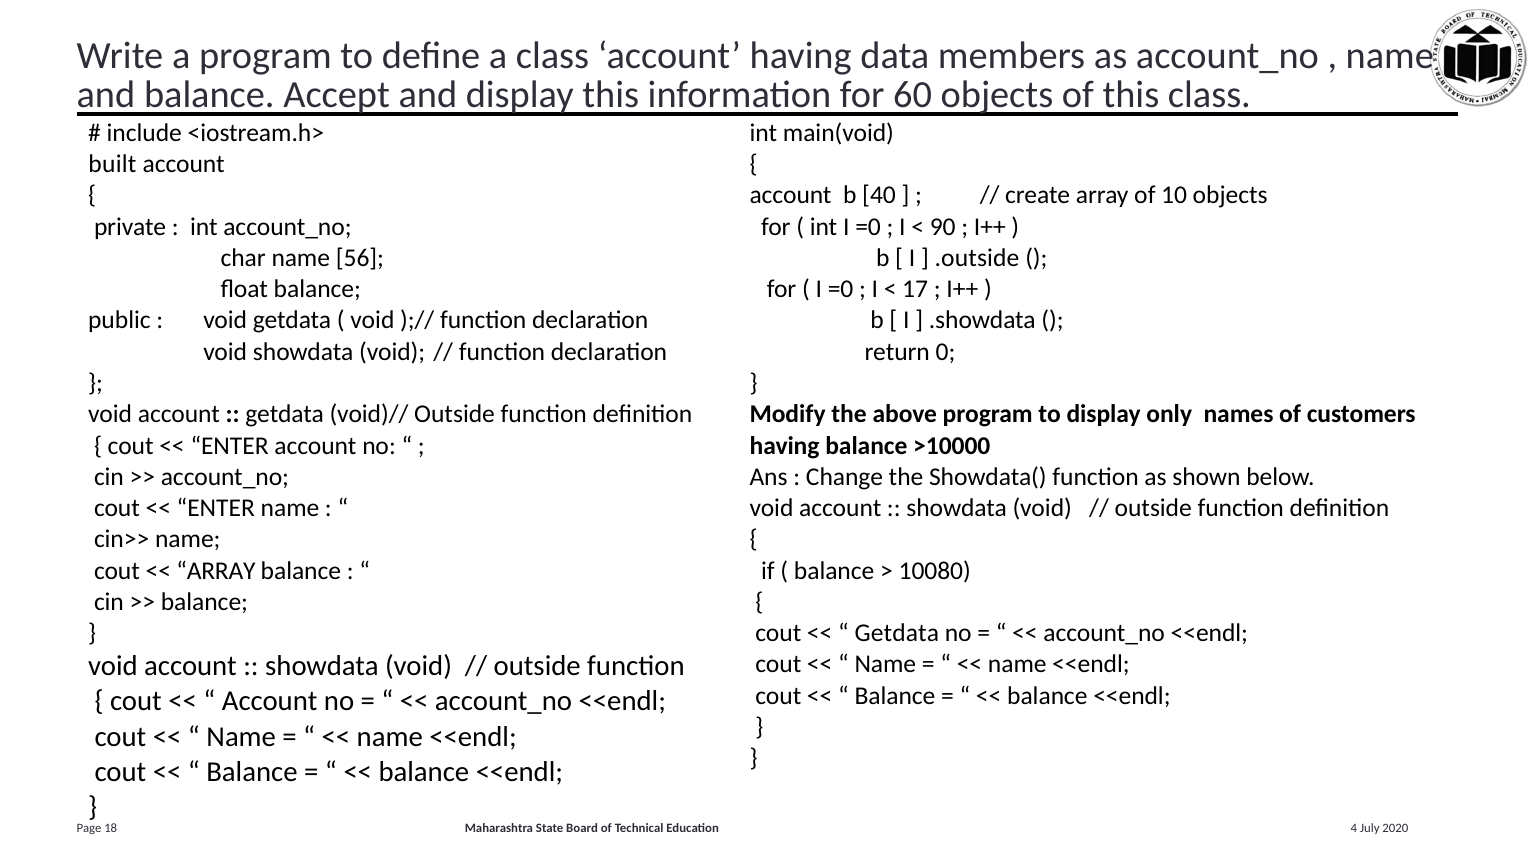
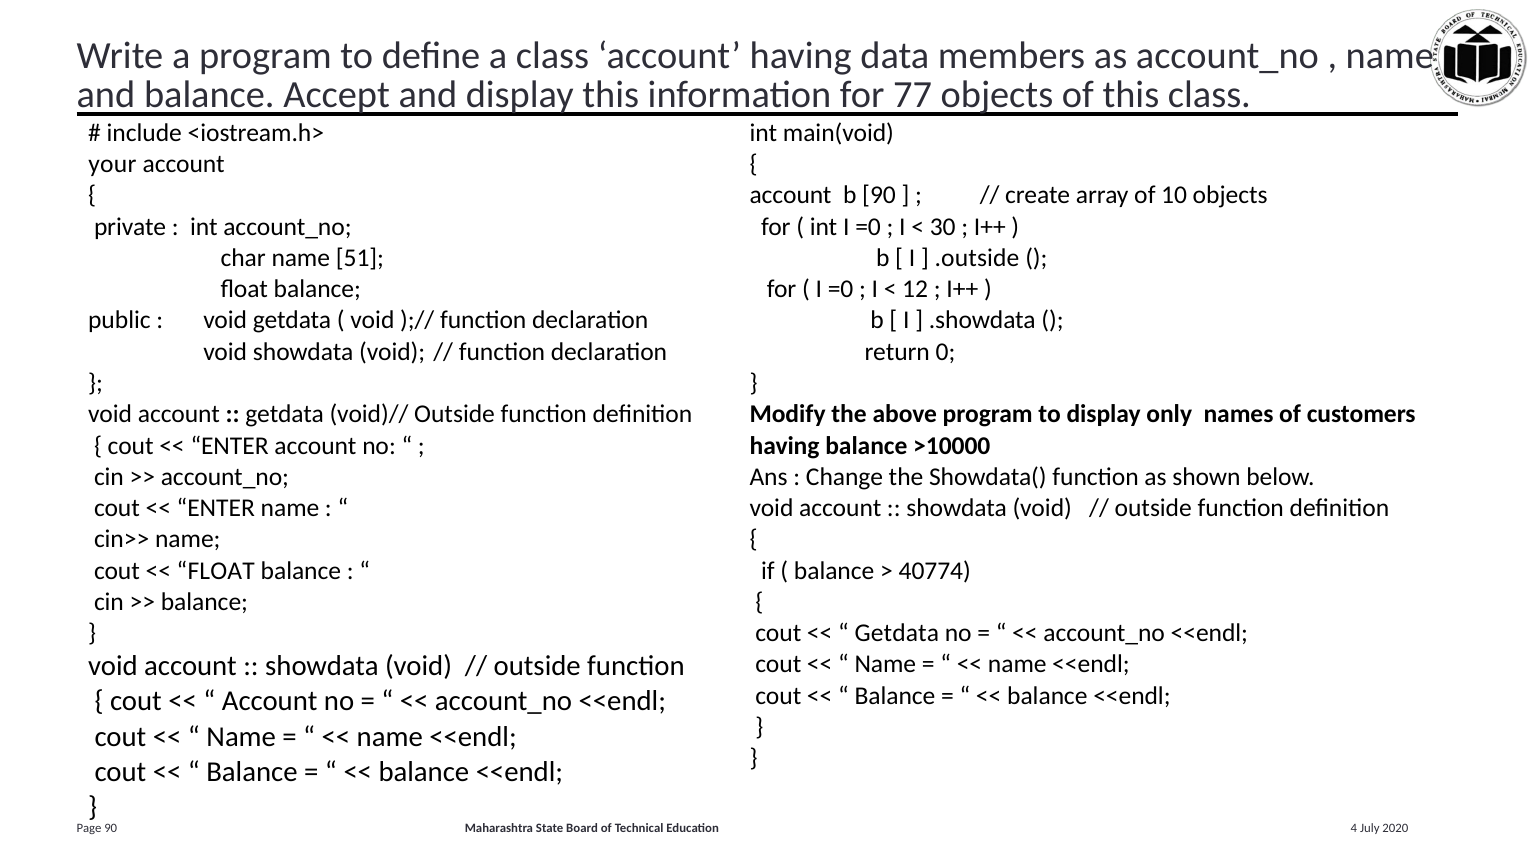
60: 60 -> 77 (913, 95)
built: built -> your (112, 164)
b 40: 40 -> 90 (879, 196)
90: 90 -> 30 (943, 227)
56: 56 -> 51 (360, 258)
17: 17 -> 12 (915, 289)
ARRAY: ARRAY -> FLOAT (216, 571)
10080: 10080 -> 40774 (935, 571)
18: 18 -> 90 (111, 829)
